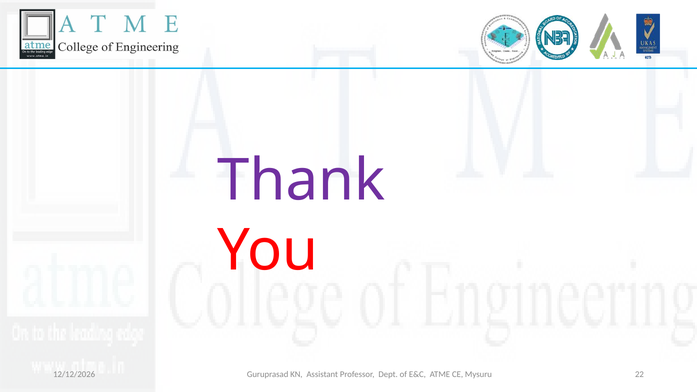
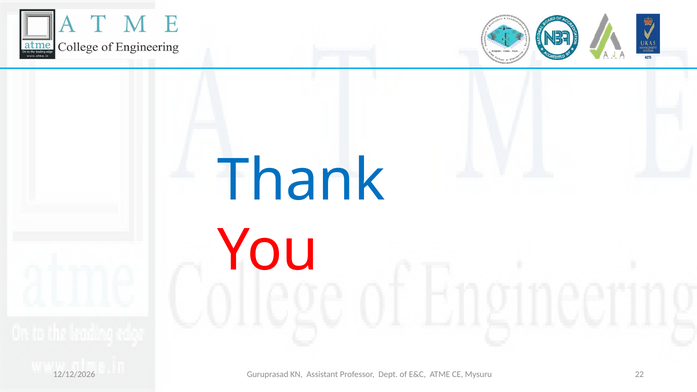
Thank colour: purple -> blue (301, 181)
